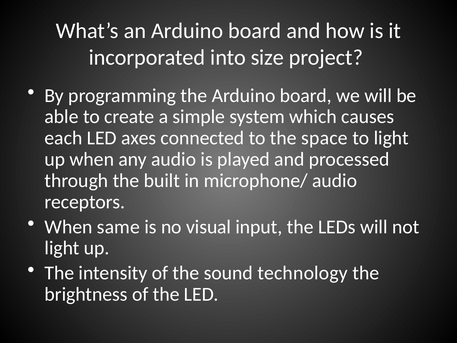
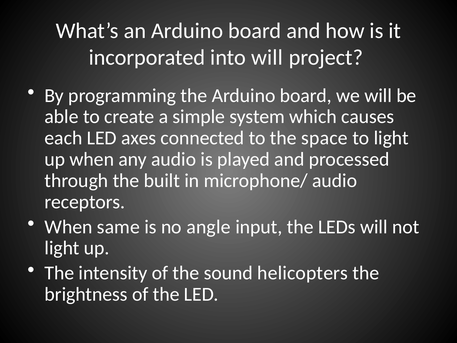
into size: size -> will (267, 58)
visual: visual -> angle (209, 227)
technology: technology -> helicopters (303, 273)
